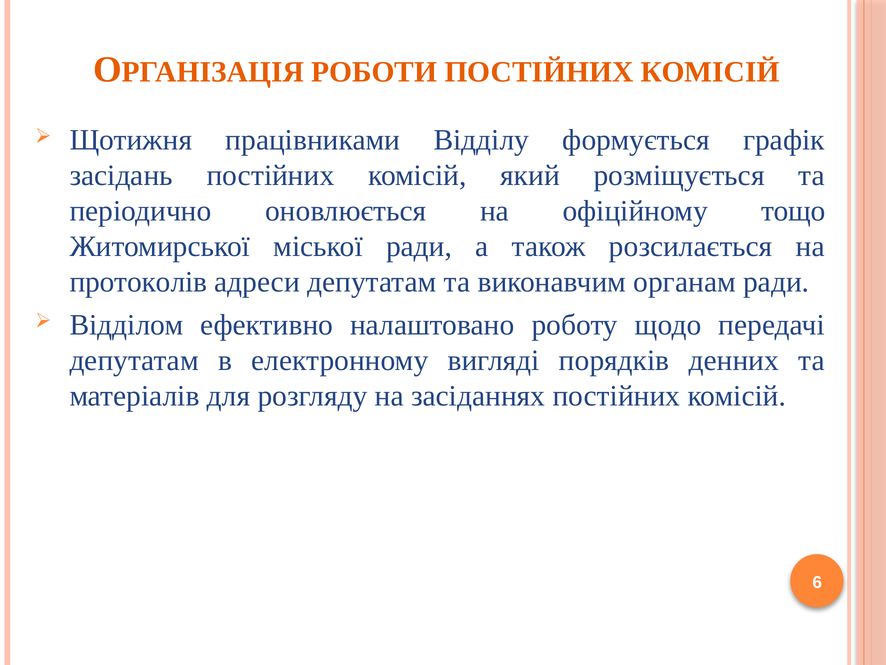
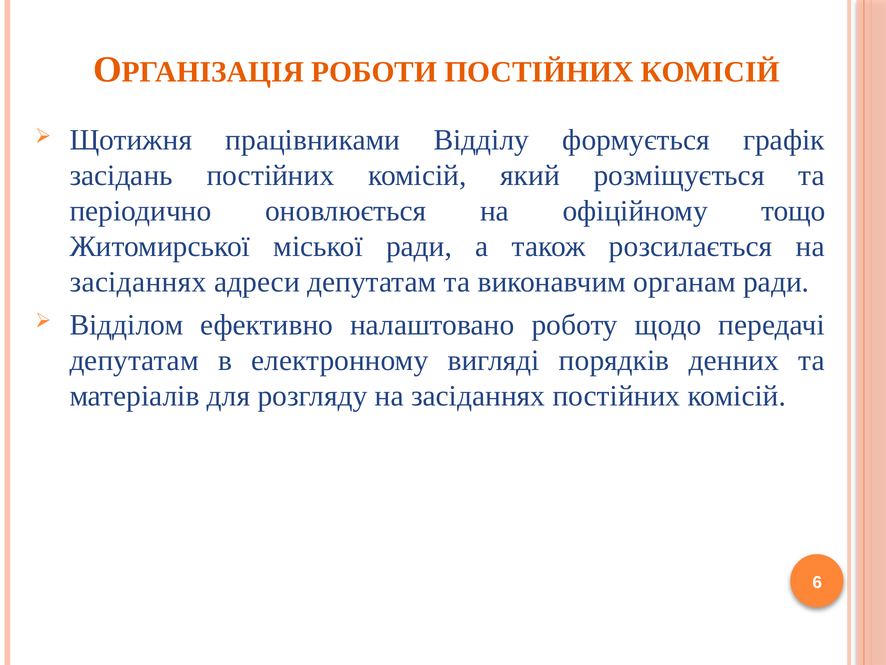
протоколів: протоколів -> засіданнях (138, 282)
